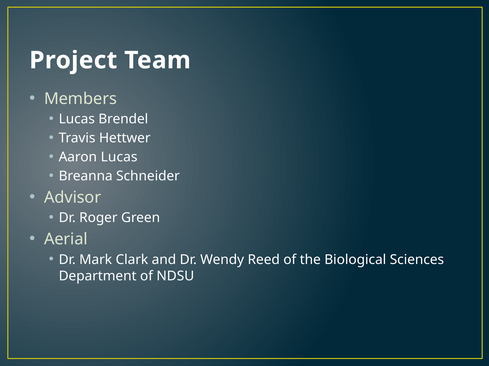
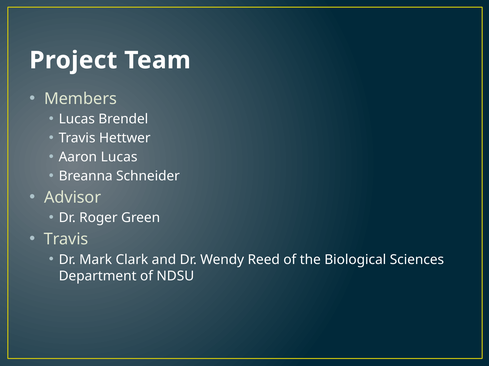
Aerial: Aerial -> Travis (66, 240)
